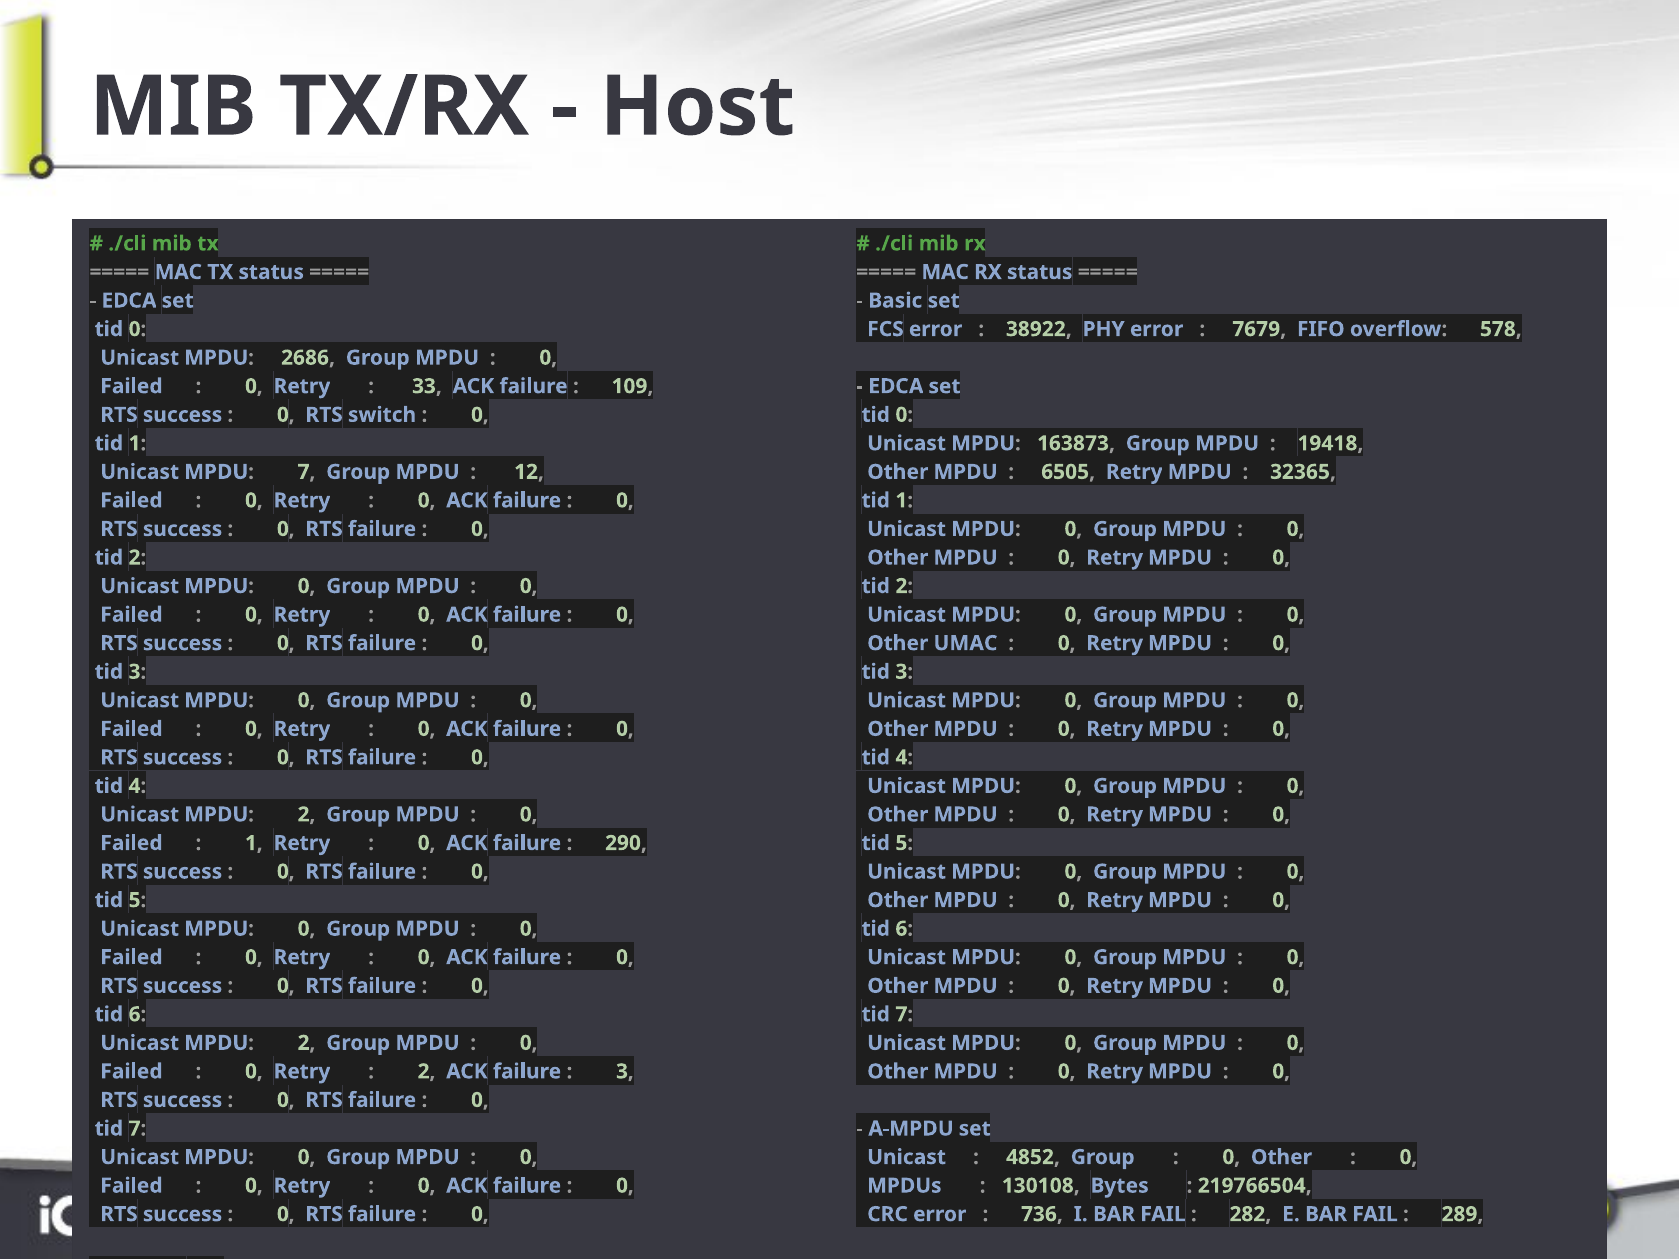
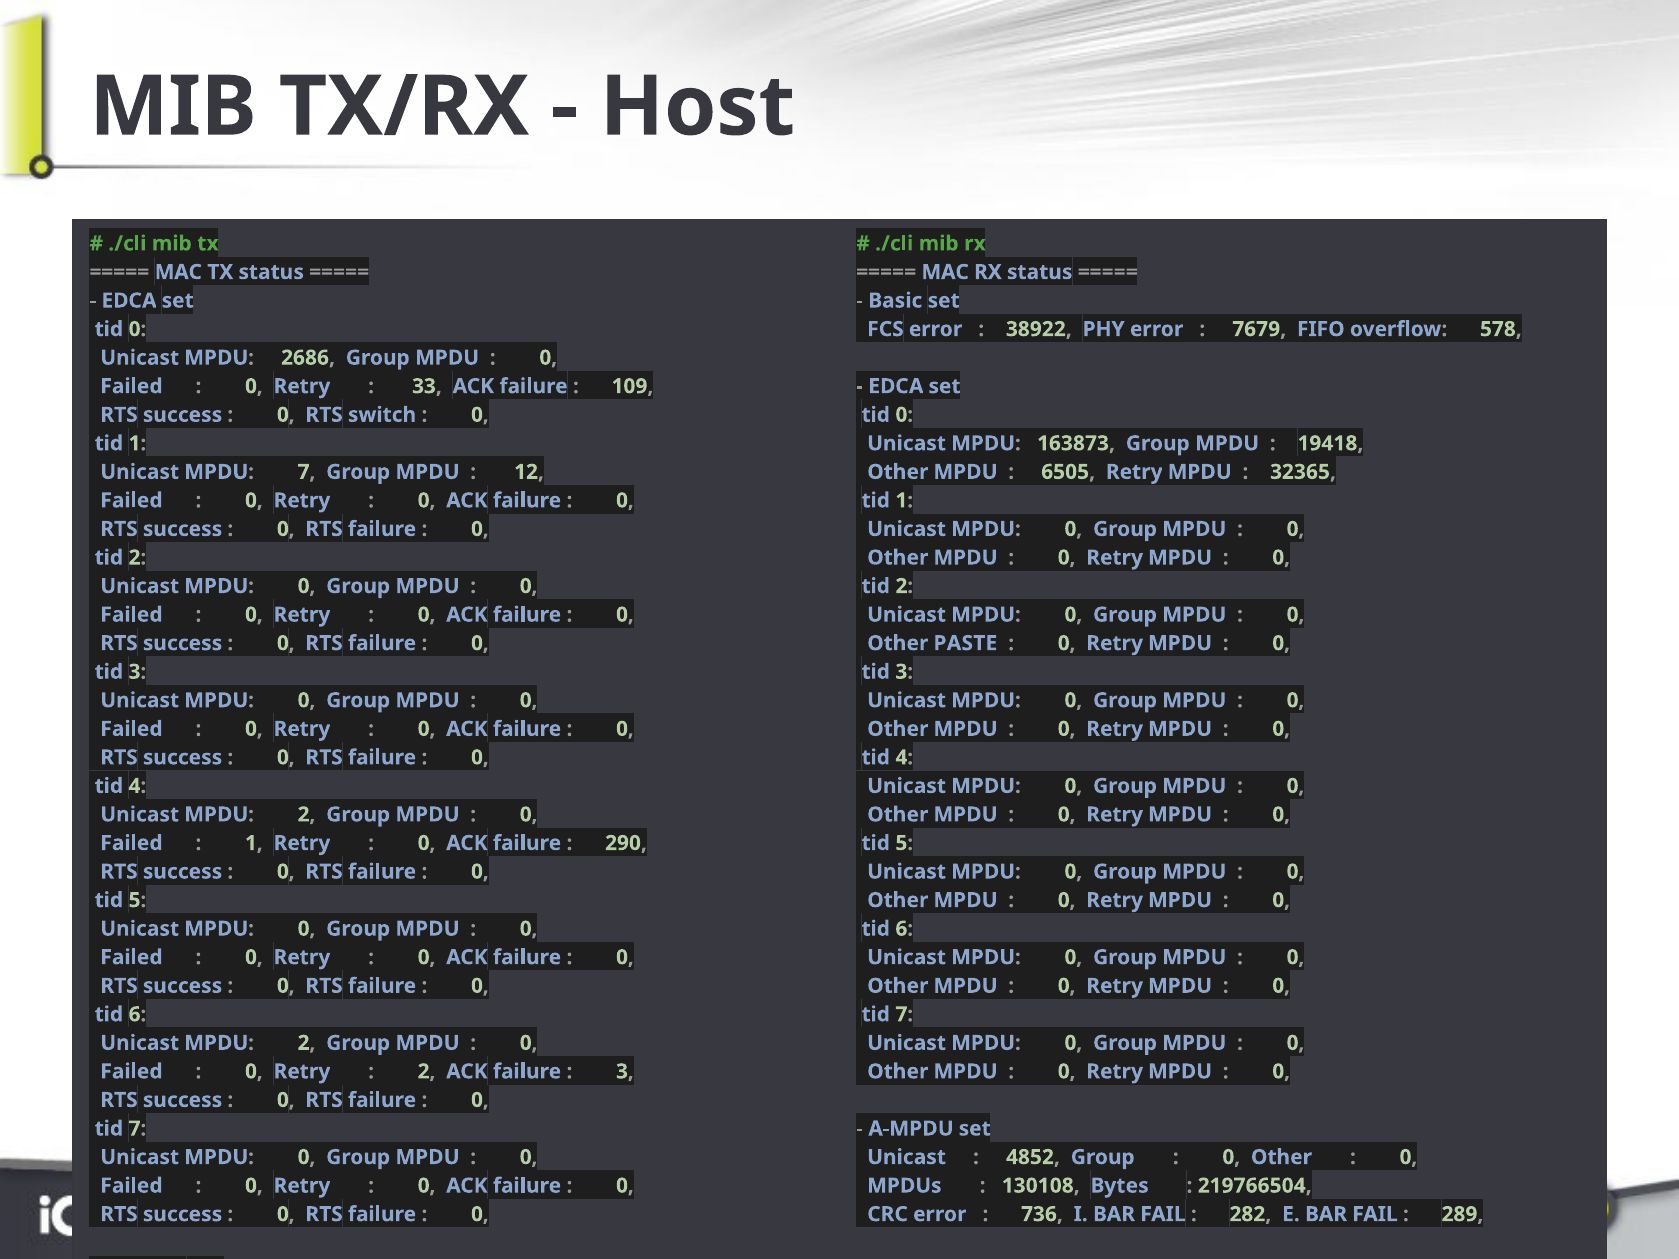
UMAC: UMAC -> PASTE (965, 643)
